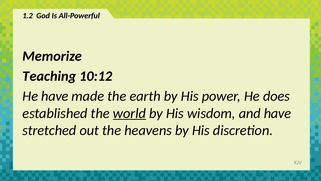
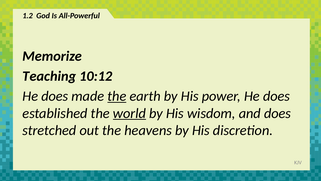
have: have -> does (55, 96)
the underline: none -> present (117, 96)
and have: have -> does (277, 113)
